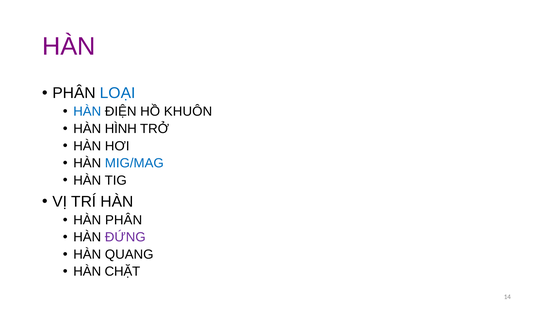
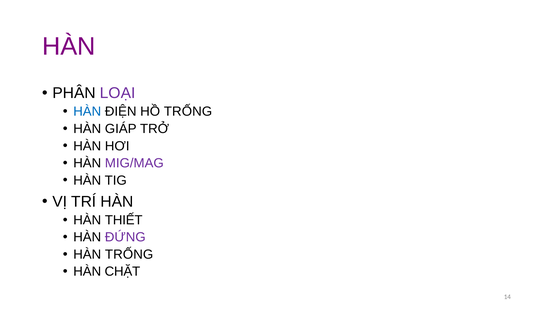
LOẠI colour: blue -> purple (118, 93)
HỒ KHUÔN: KHUÔN -> TRỐNG (188, 112)
HÌNH: HÌNH -> GIÁP (121, 129)
MIG/MAG colour: blue -> purple (134, 163)
HÀN PHÂN: PHÂN -> THIẾT (124, 220)
HÀN QUANG: QUANG -> TRỐNG (129, 254)
